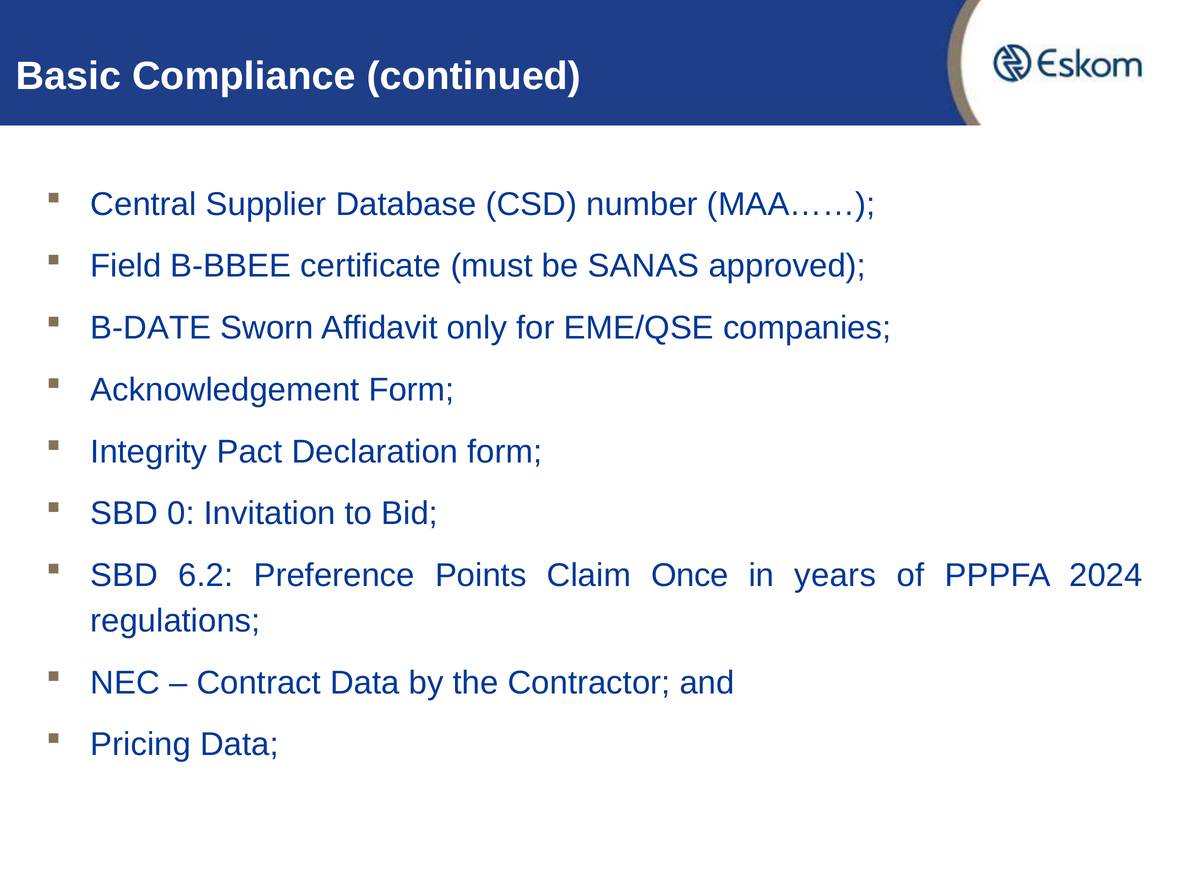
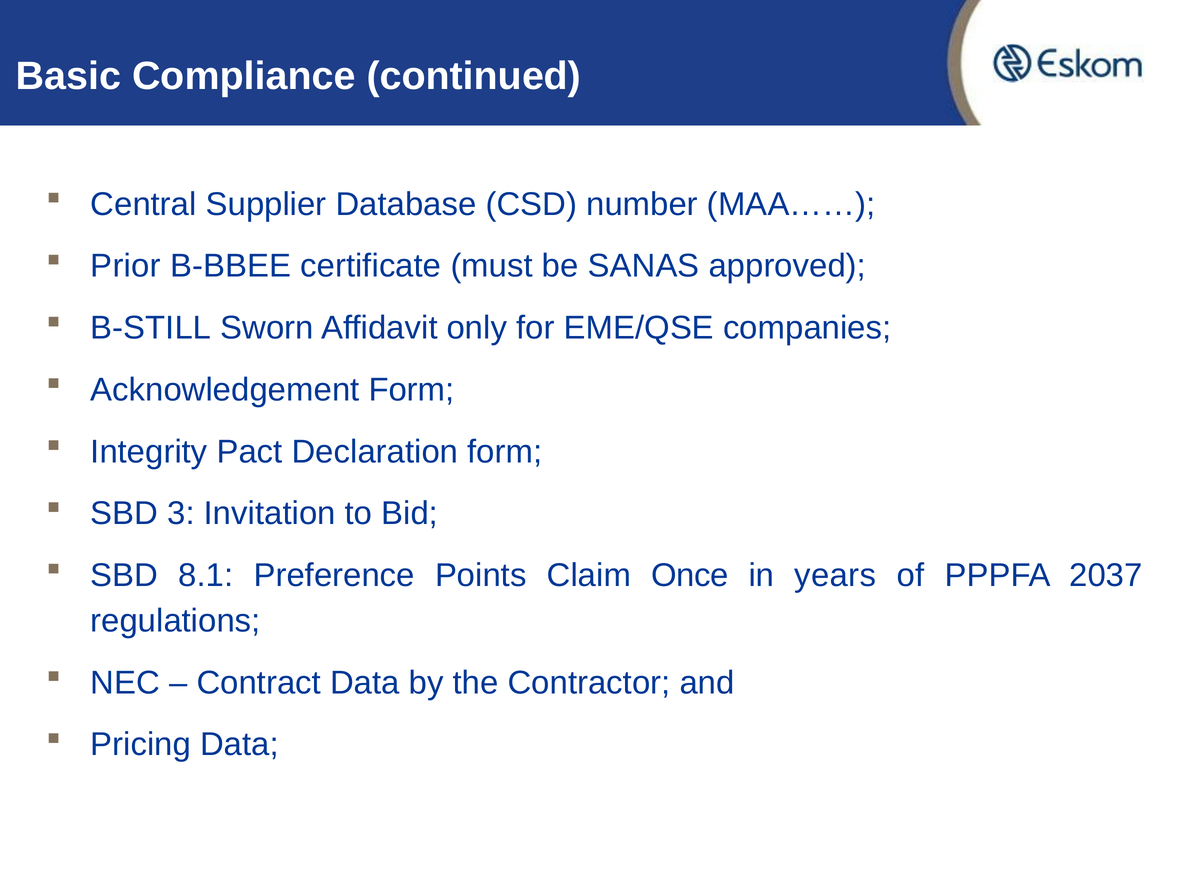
Field: Field -> Prior (126, 266)
B-DATE: B-DATE -> B-STILL (151, 328)
0: 0 -> 3 (181, 514)
6.2: 6.2 -> 8.1 (206, 575)
2024: 2024 -> 2037 (1106, 575)
